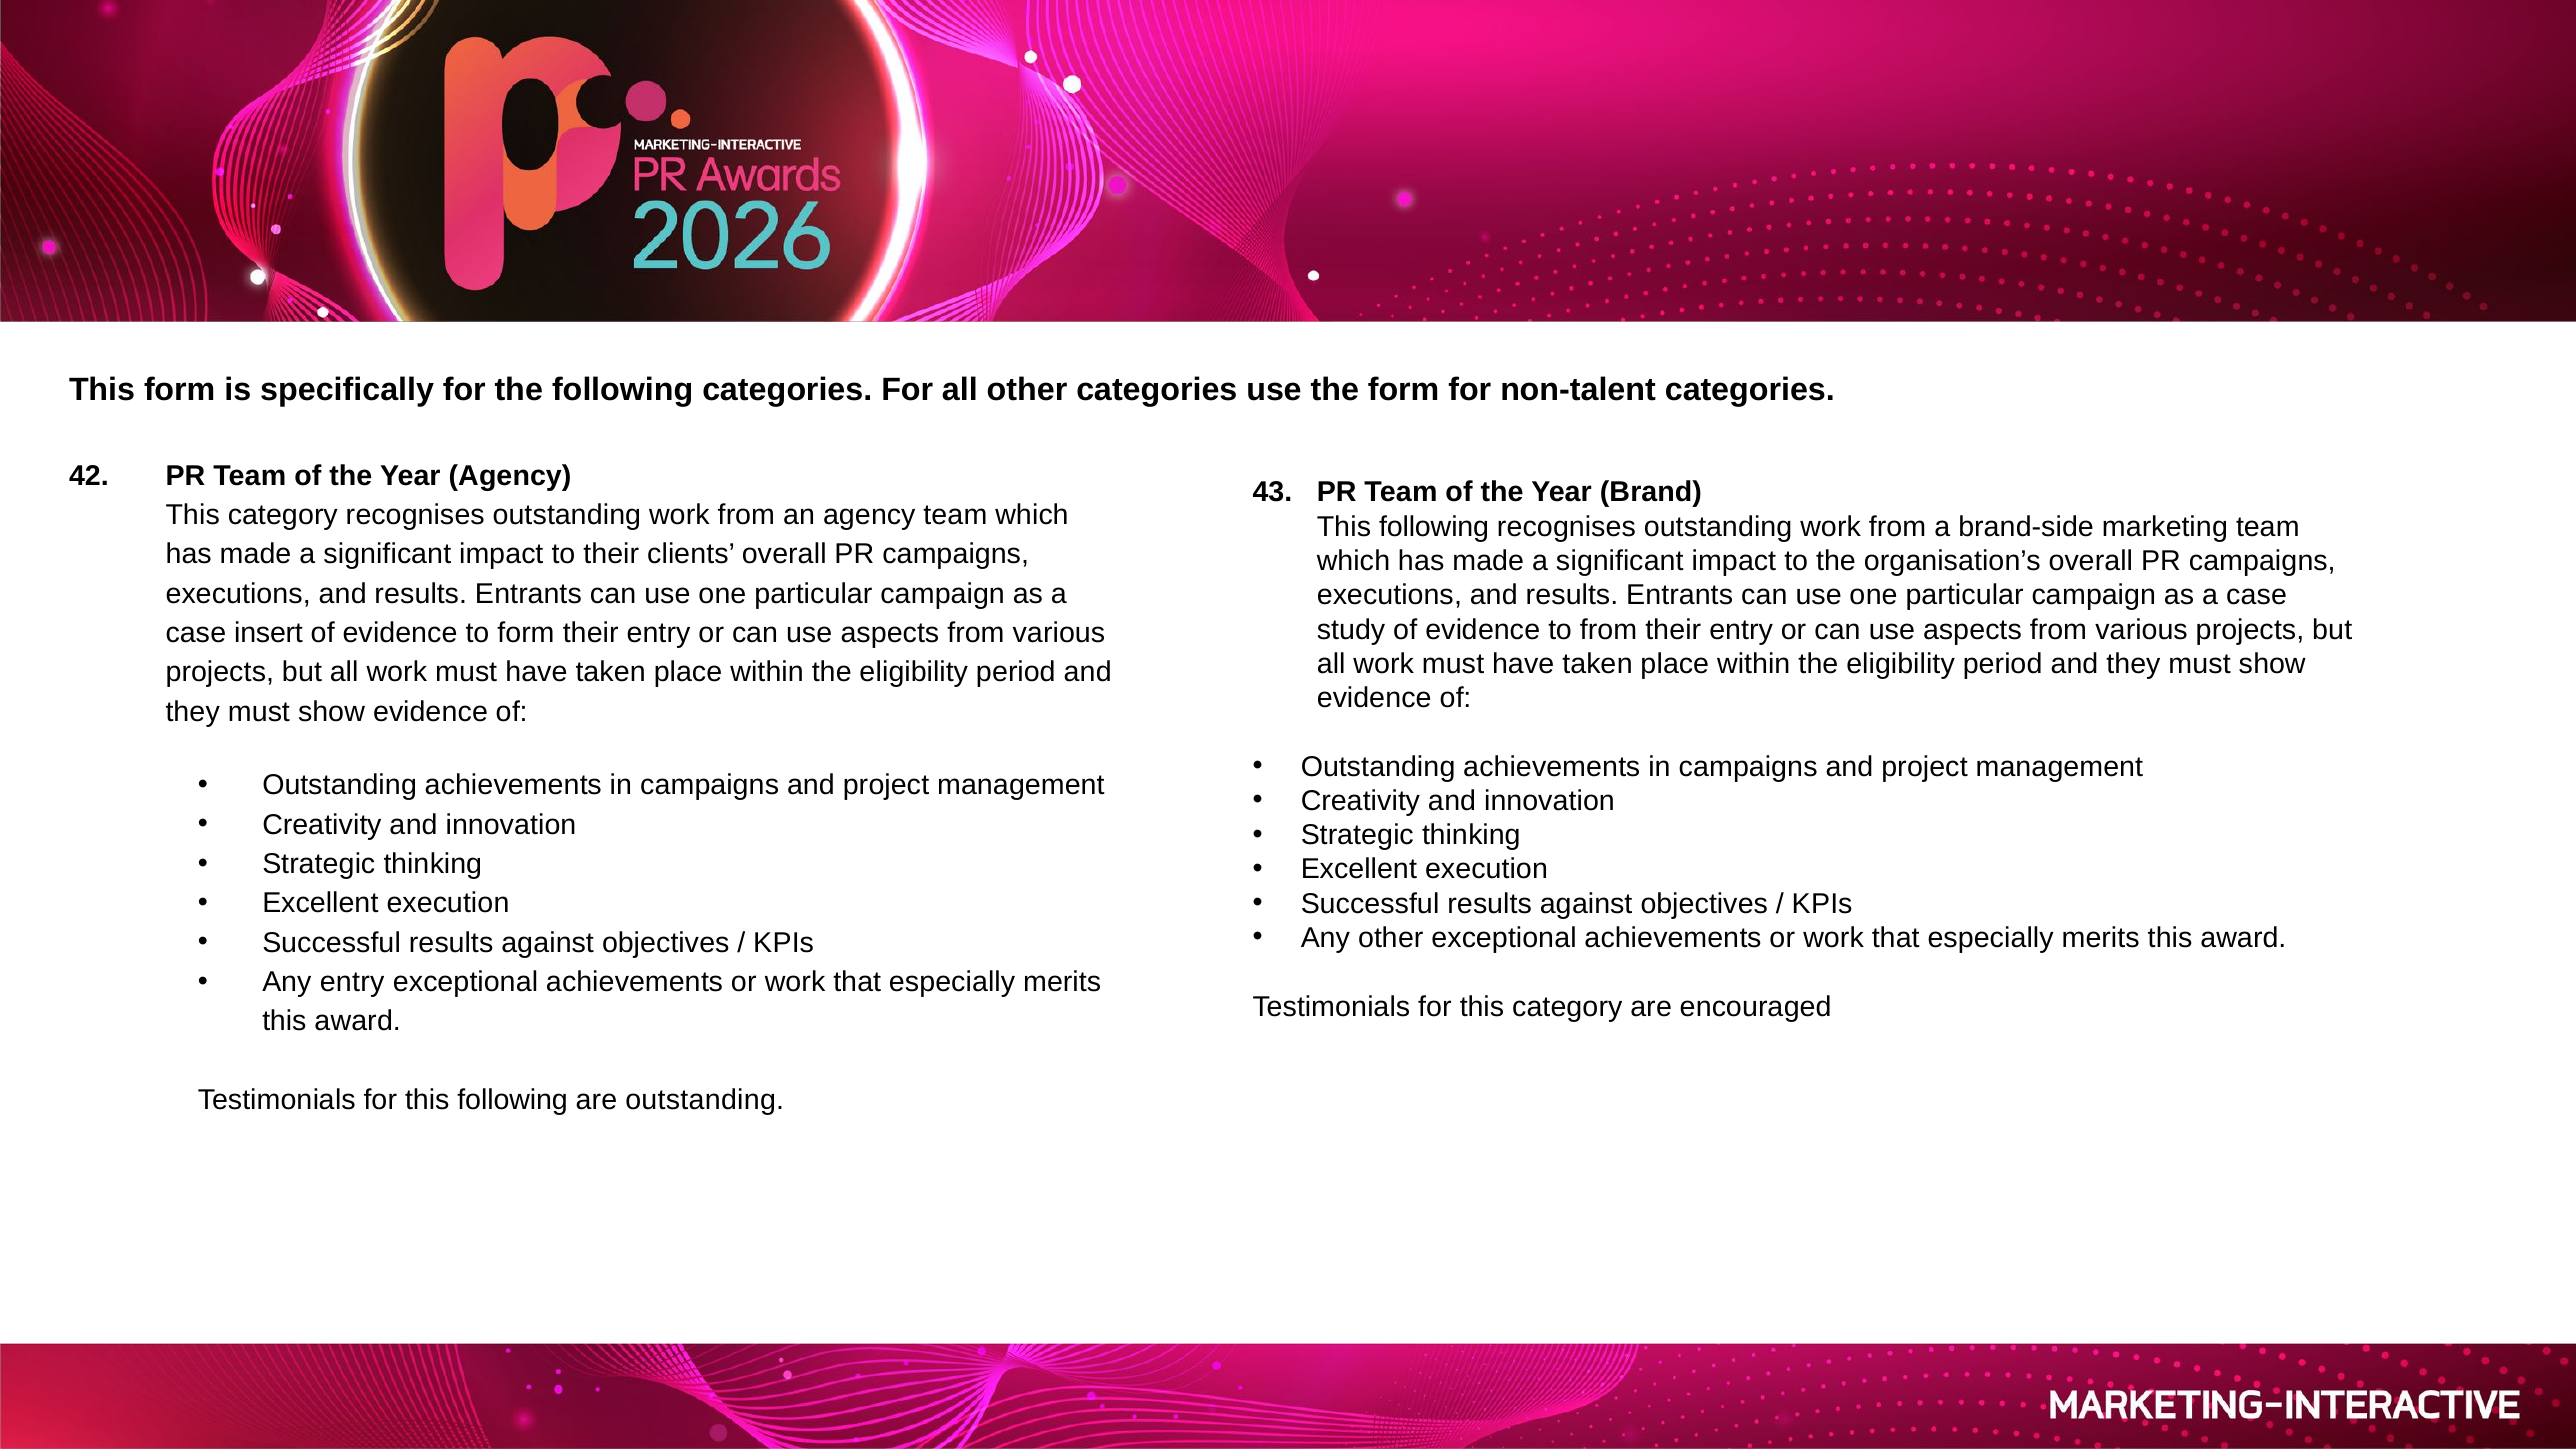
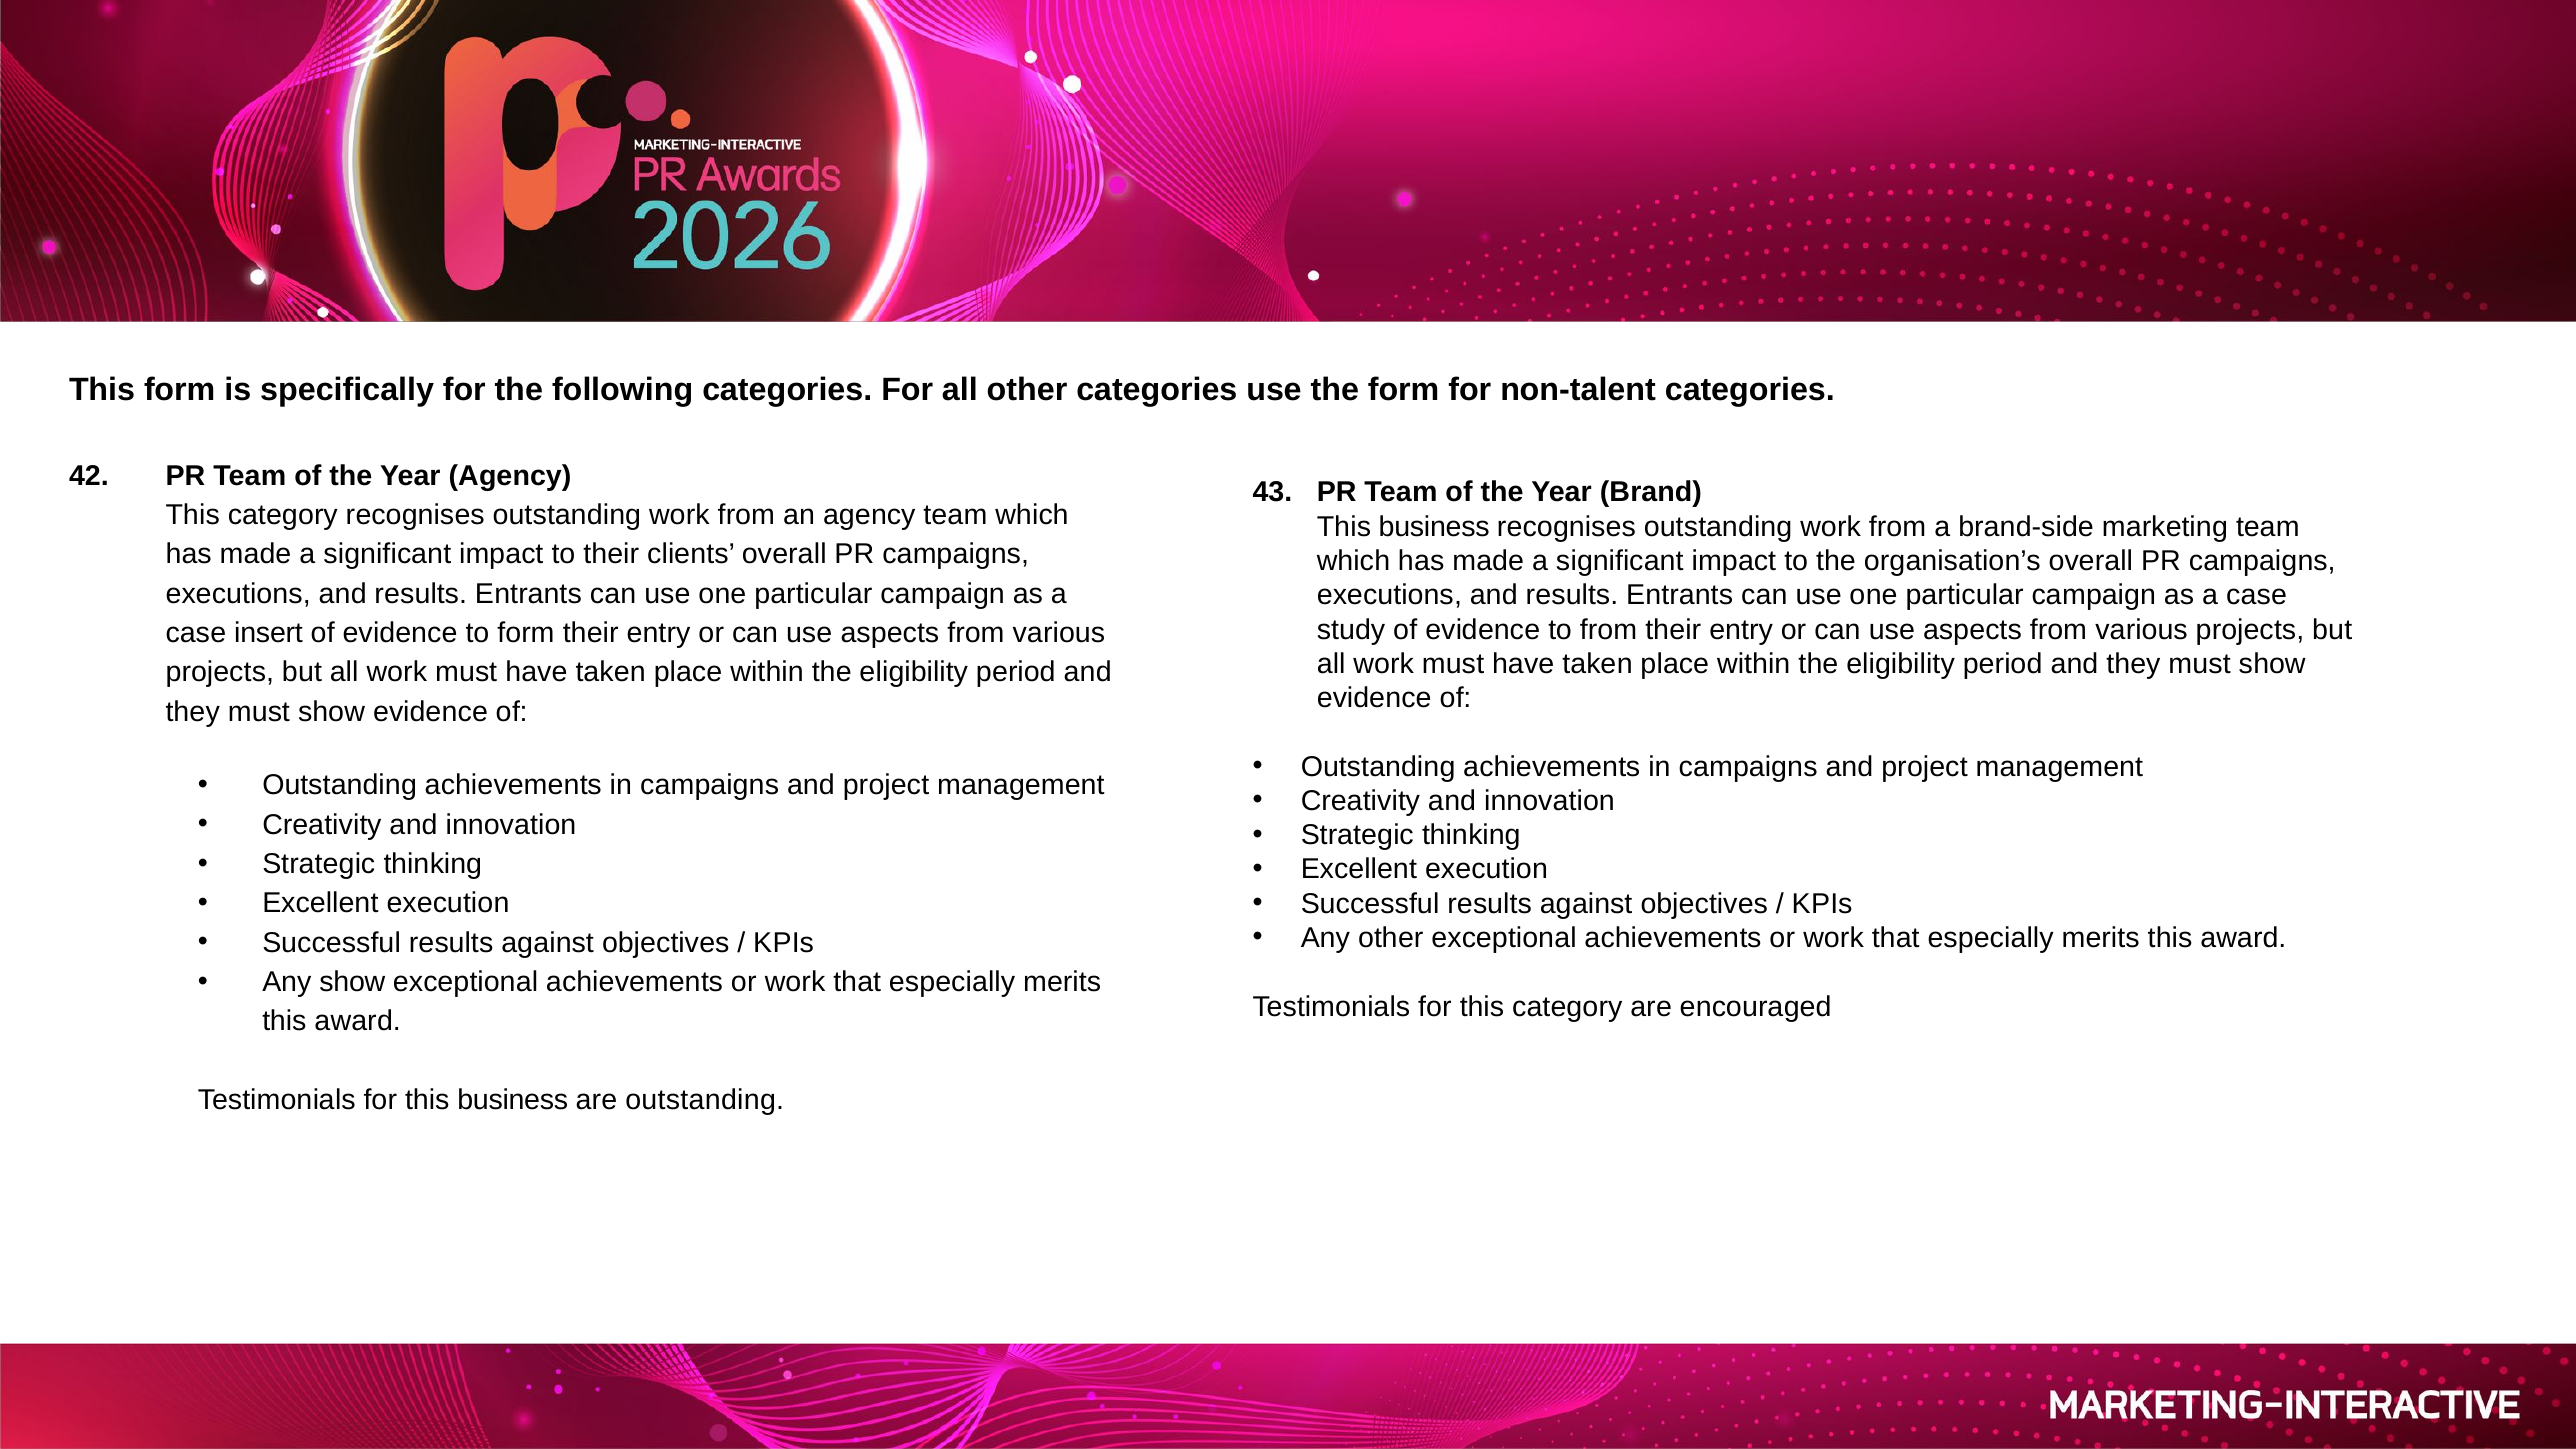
following: following -> business (1434, 527)
Any entry: entry -> show (352, 982)
for this following: following -> business (513, 1100)
